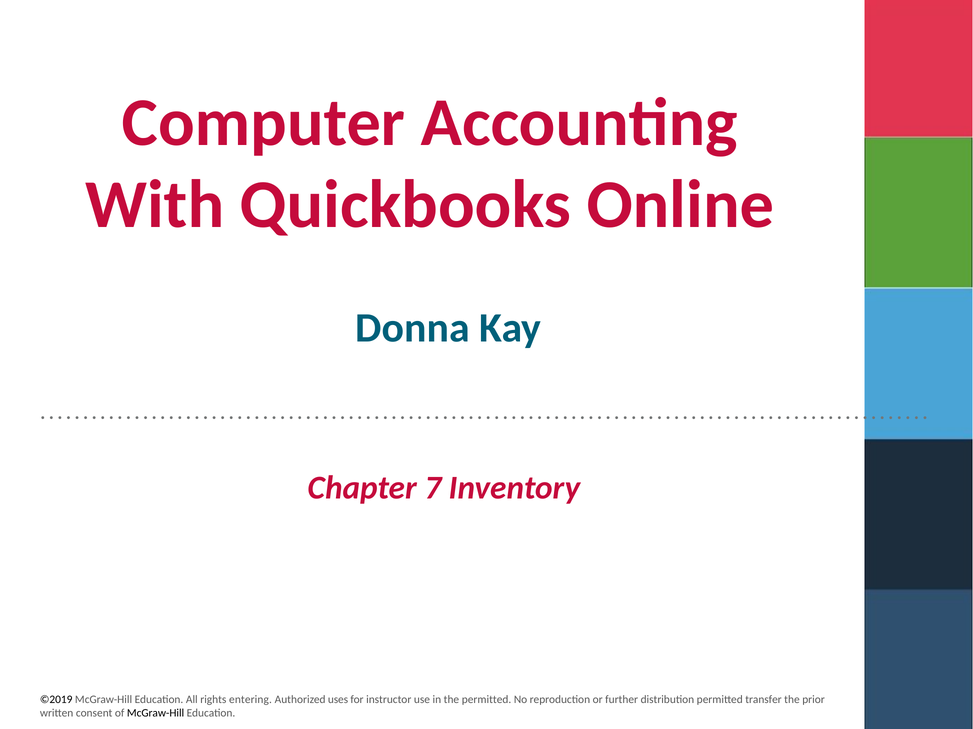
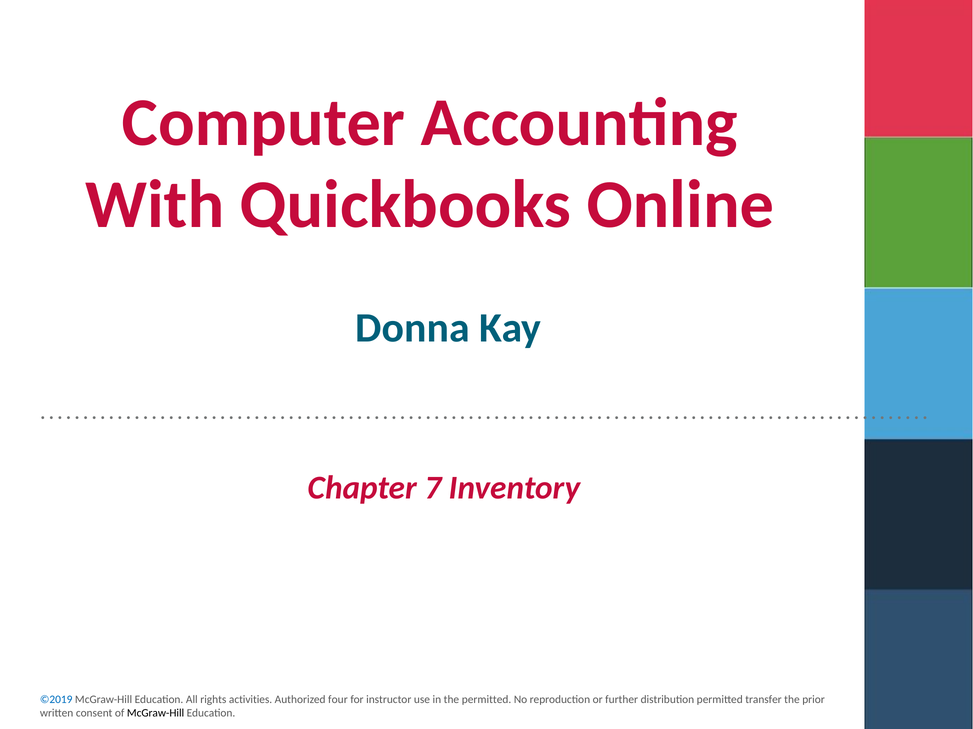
©2019 colour: black -> blue (56, 700)
entering: entering -> activities (251, 700)
uses: uses -> four (338, 700)
